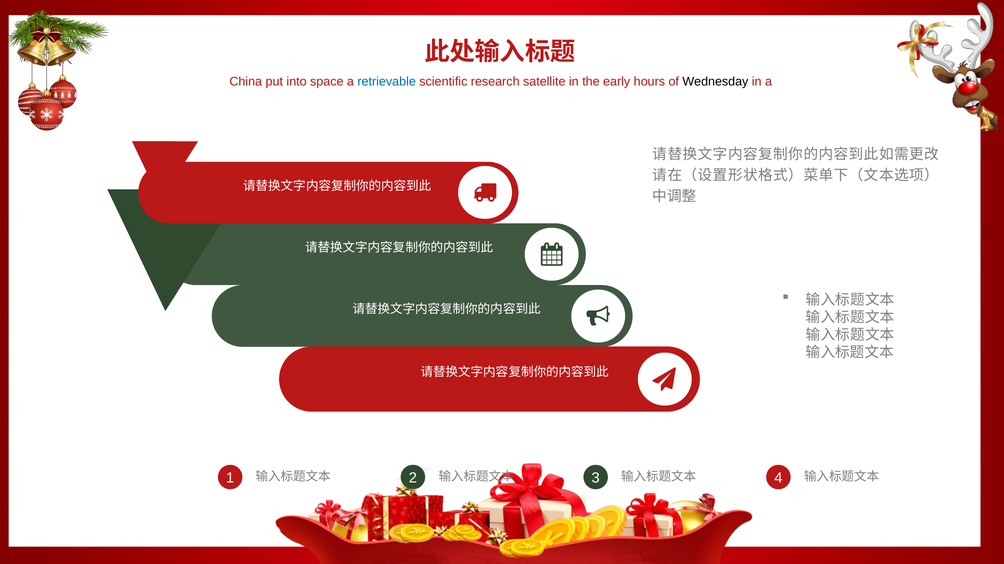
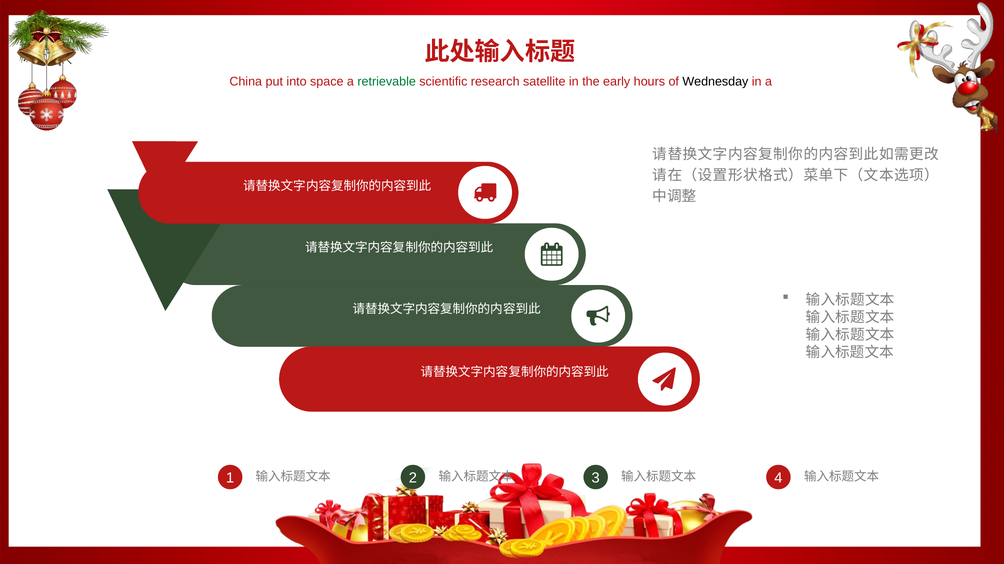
retrievable colour: blue -> green (387, 82)
